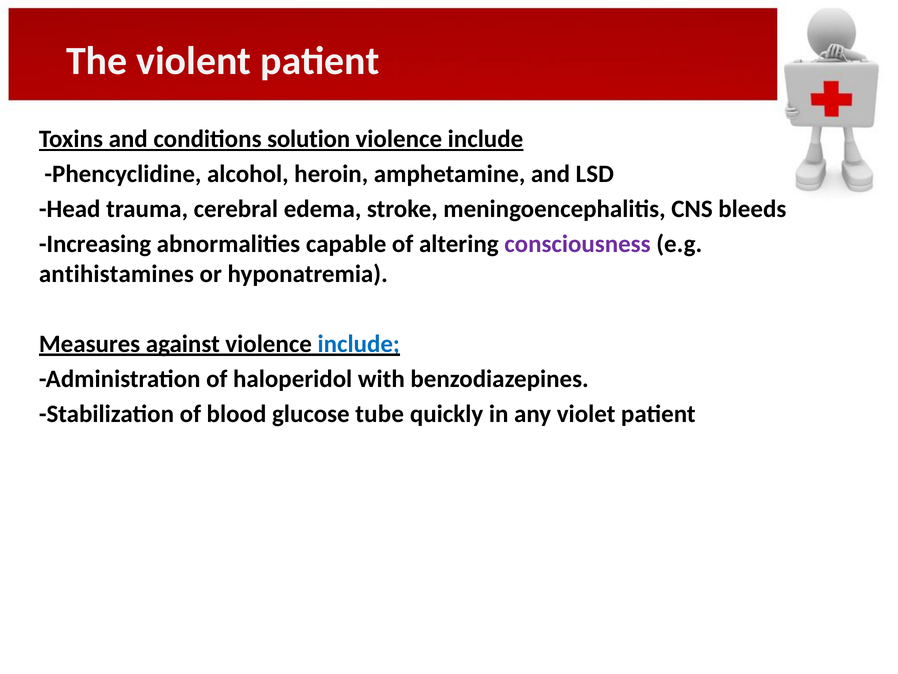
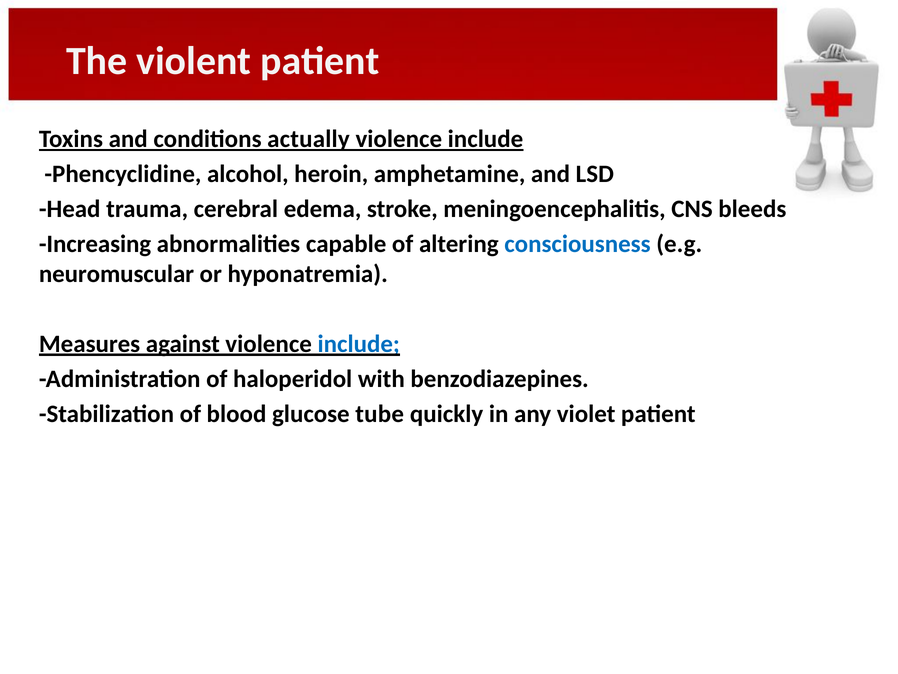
solution: solution -> actually (308, 139)
consciousness colour: purple -> blue (577, 244)
antihistamines: antihistamines -> neuromuscular (116, 274)
